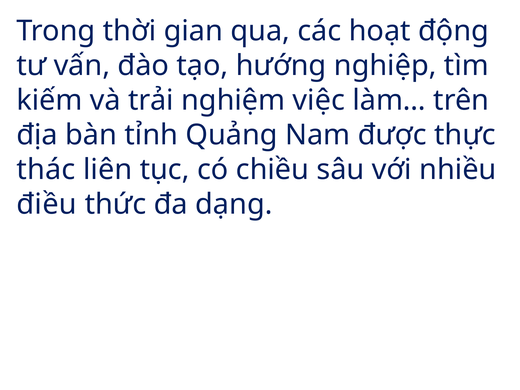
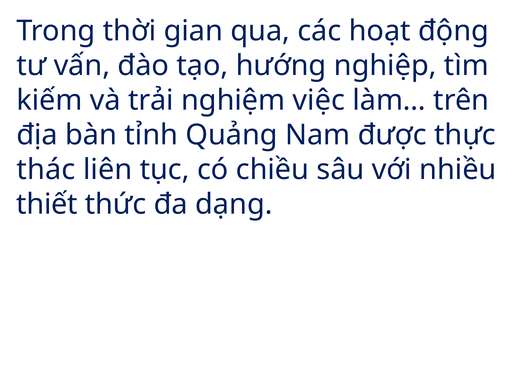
điều: điều -> thiết (47, 204)
